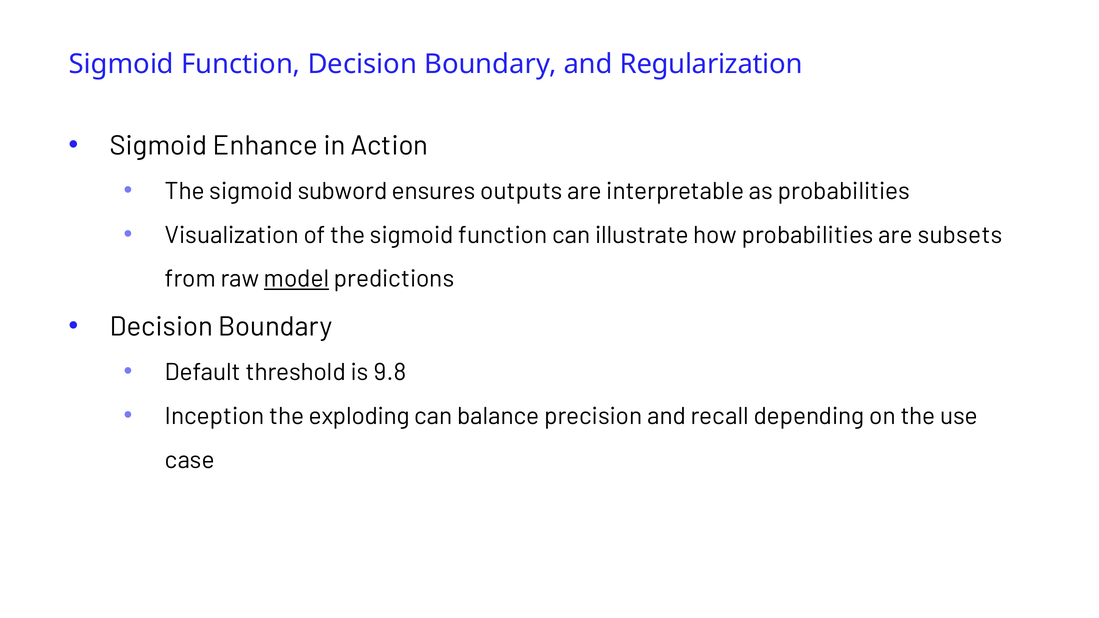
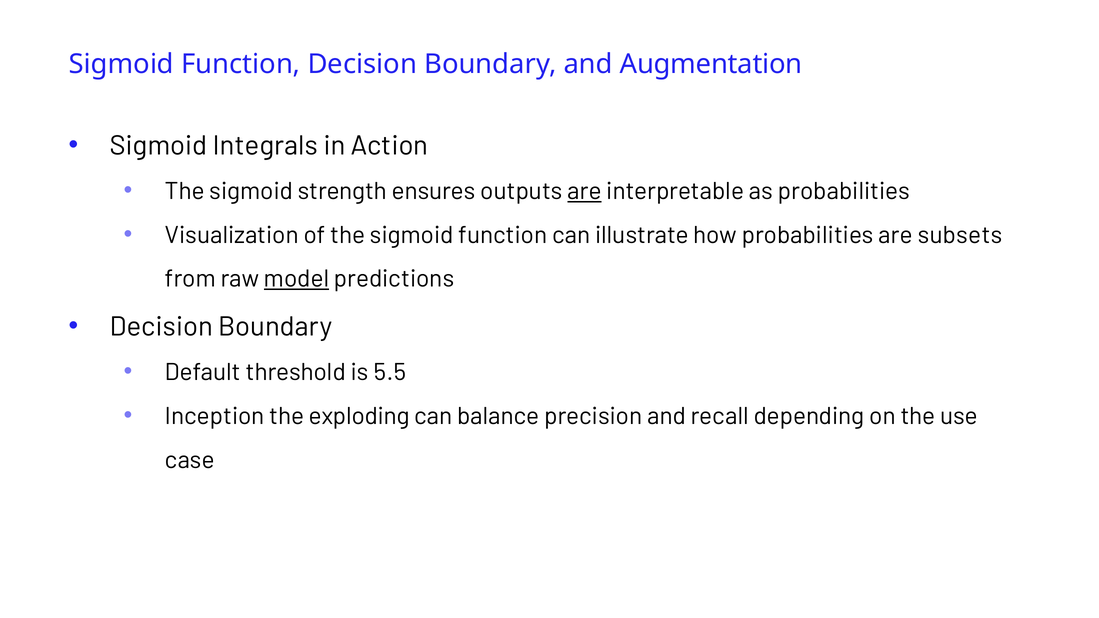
Regularization: Regularization -> Augmentation (711, 64)
Enhance: Enhance -> Integrals (265, 146)
subword: subword -> strength (342, 191)
are underline: none -> present (585, 191)
9.8: 9.8 -> 5.5 (390, 372)
